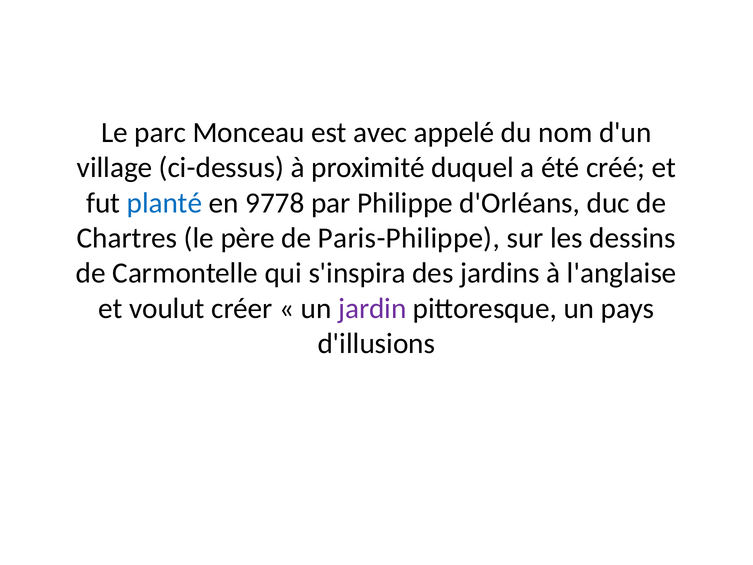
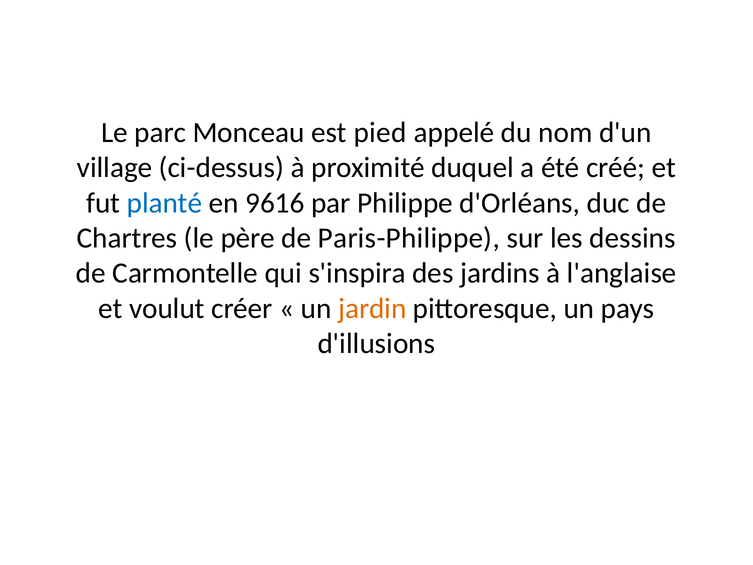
avec: avec -> pied (380, 133)
9778: 9778 -> 9616 (275, 203)
jardin colour: purple -> orange (372, 308)
